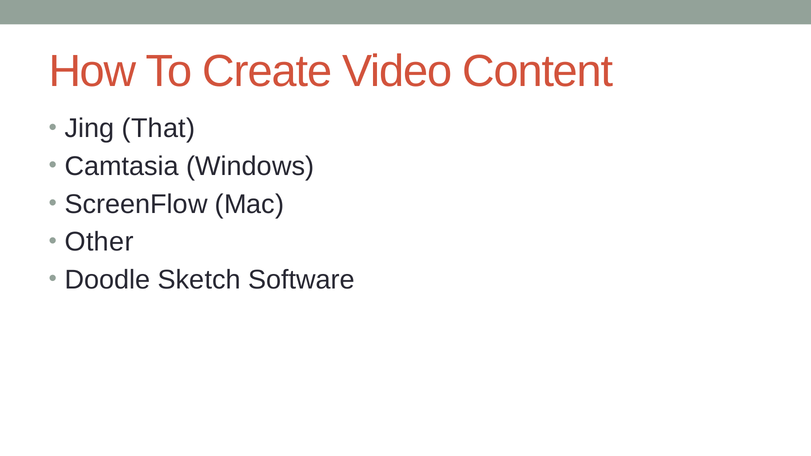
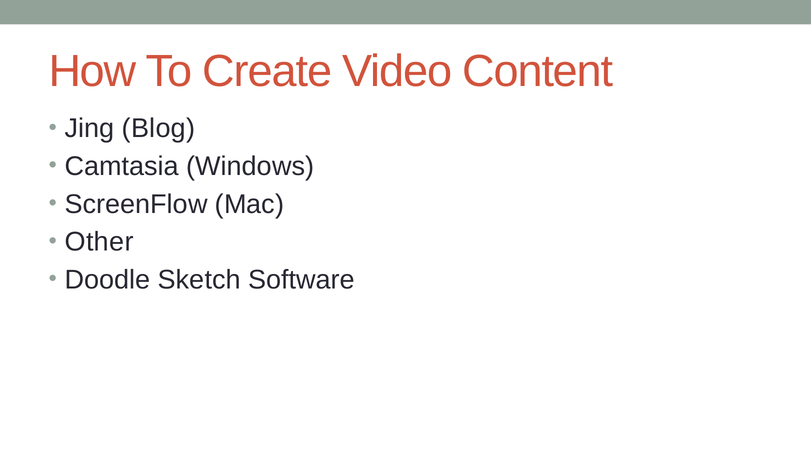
That: That -> Blog (159, 129)
